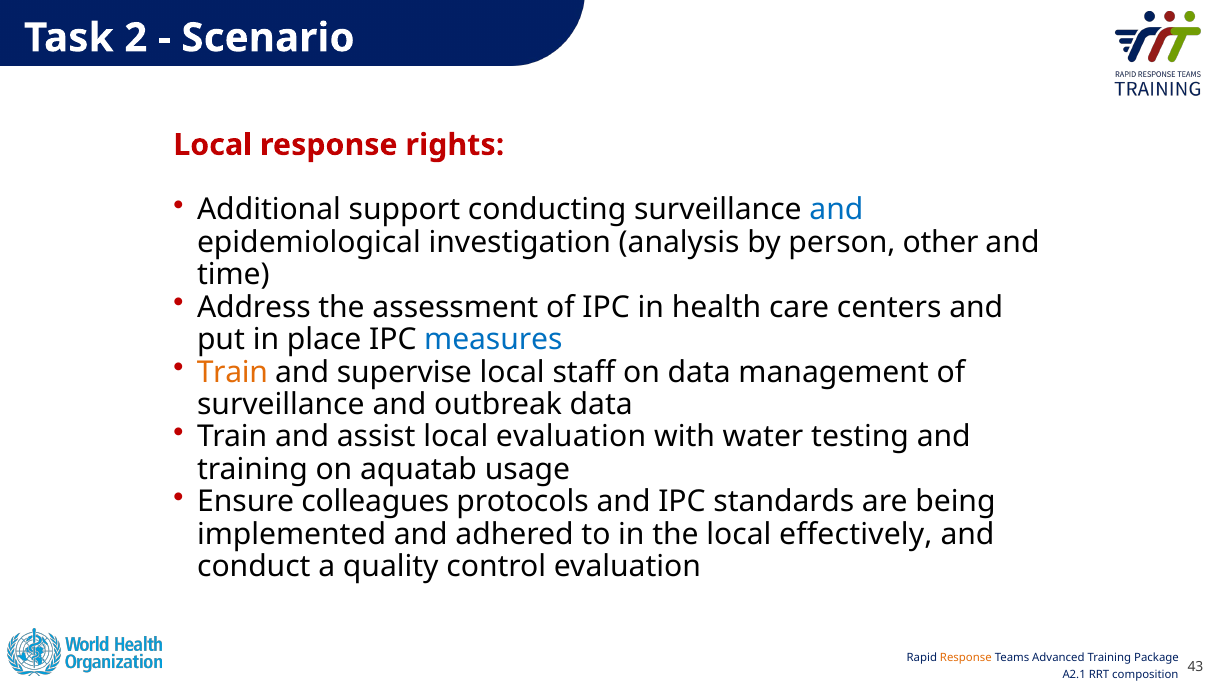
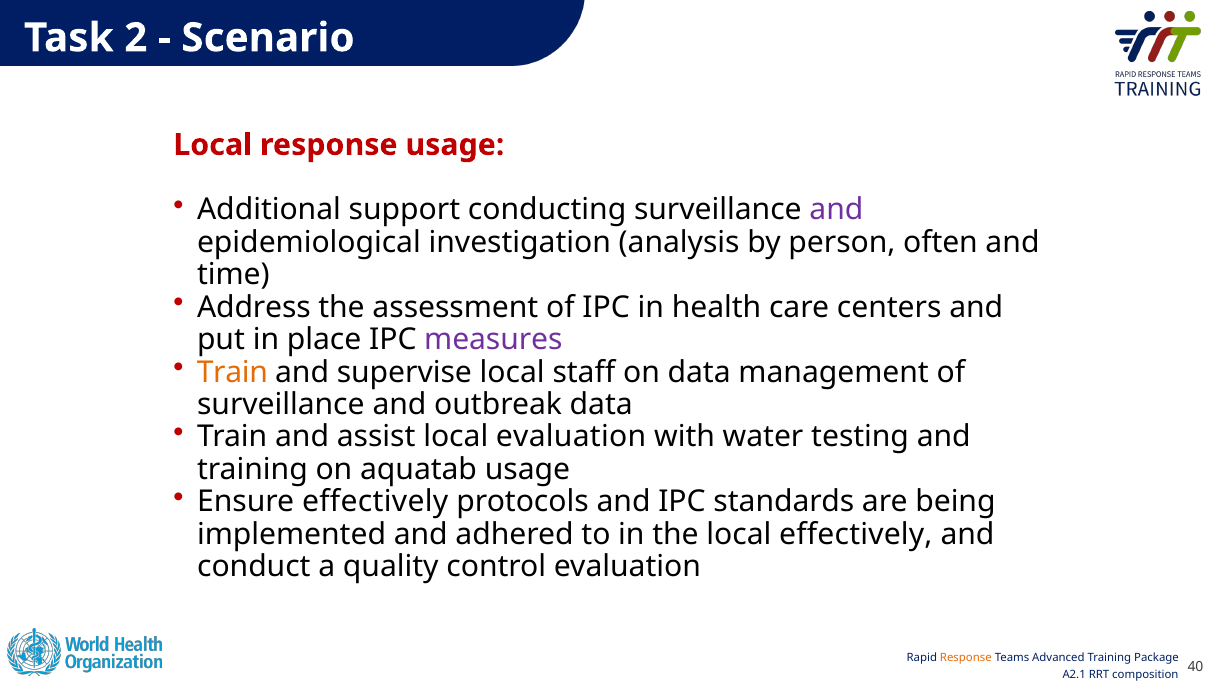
response rights: rights -> usage (455, 145)
and colour: blue -> purple (836, 210)
other: other -> often (941, 242)
measures colour: blue -> purple (493, 340)
Ensure colleagues: colleagues -> effectively (375, 502)
43: 43 -> 40 (1195, 667)
